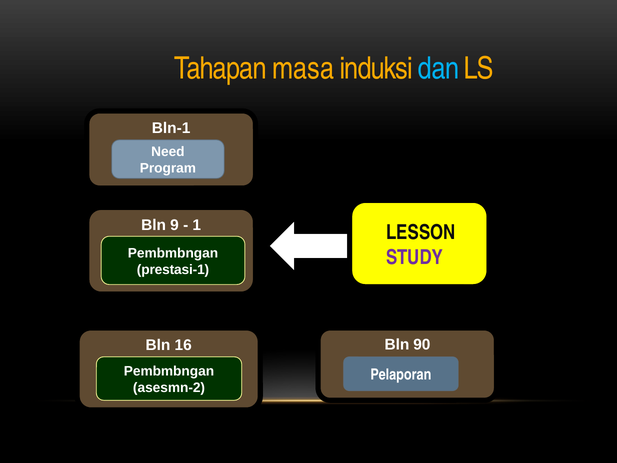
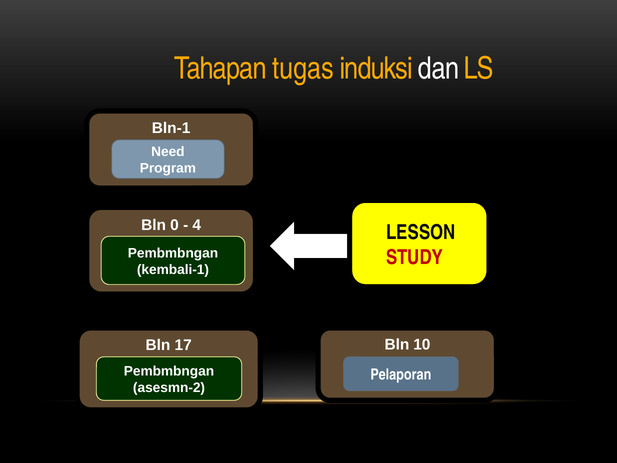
masa: masa -> tugas (303, 69)
dan colour: light blue -> white (439, 69)
9: 9 -> 0 (175, 225)
1: 1 -> 4 (197, 225)
STUDY colour: purple -> red (415, 257)
prestasi-1: prestasi-1 -> kembali-1 (173, 269)
90: 90 -> 10 (422, 345)
16: 16 -> 17 (183, 345)
